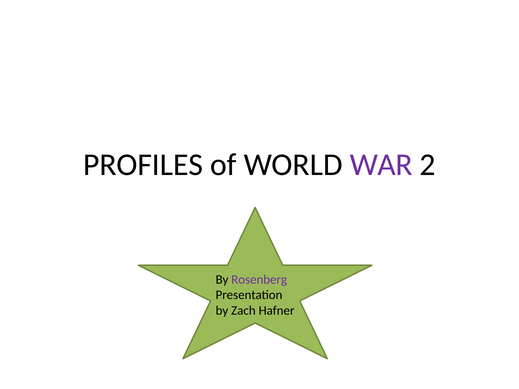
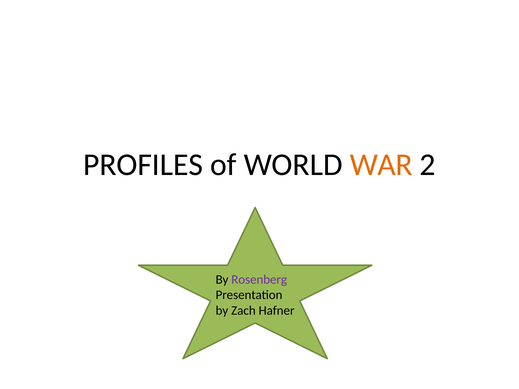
WAR colour: purple -> orange (381, 165)
